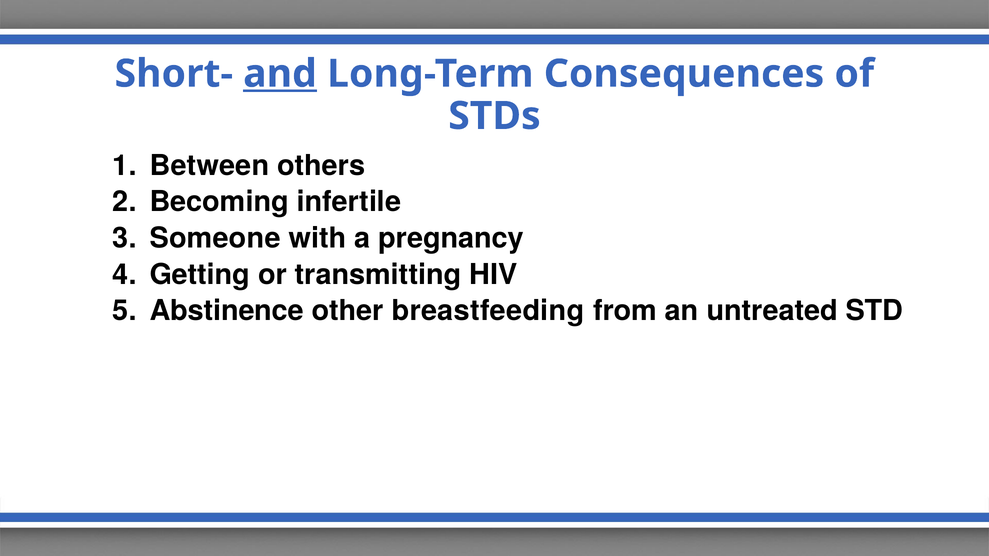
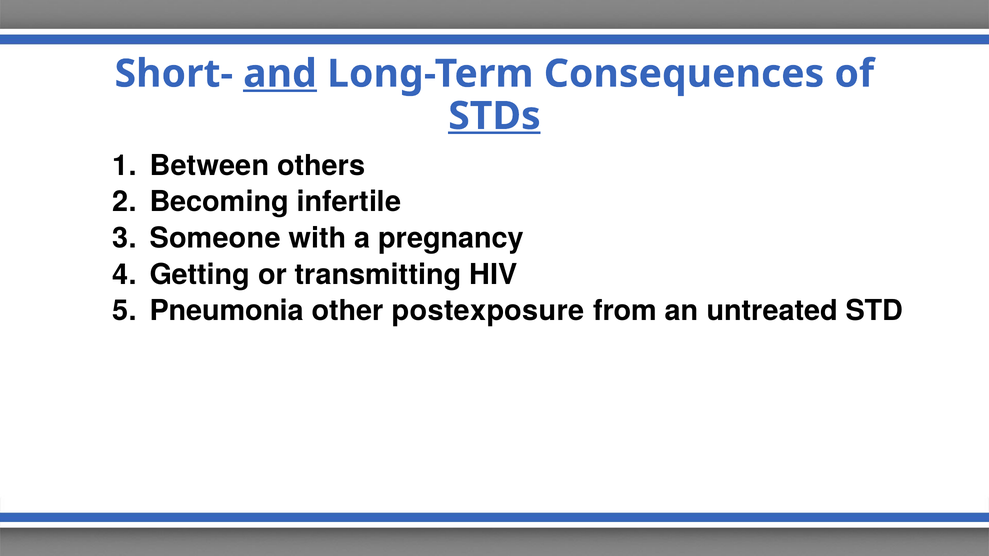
STDs underline: none -> present (494, 116)
Abstinence: Abstinence -> Pneumonia (227, 311)
breastfeeding: breastfeeding -> postexposure (488, 311)
